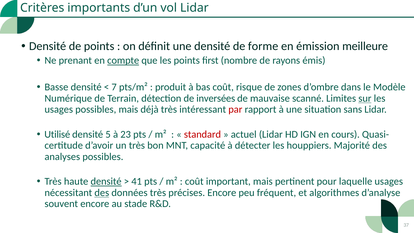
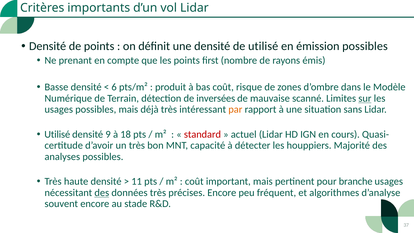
de forme: forme -> utilisé (263, 46)
émission meilleure: meilleure -> possibles (365, 46)
compte underline: present -> none (123, 61)
7: 7 -> 6 (114, 87)
par colour: red -> orange (235, 109)
5: 5 -> 9 (108, 134)
23: 23 -> 18 (126, 134)
densité underline: present -> none (106, 181)
41: 41 -> 11 (137, 181)
laquelle: laquelle -> branche (356, 181)
